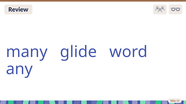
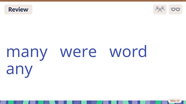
glide: glide -> were (78, 52)
